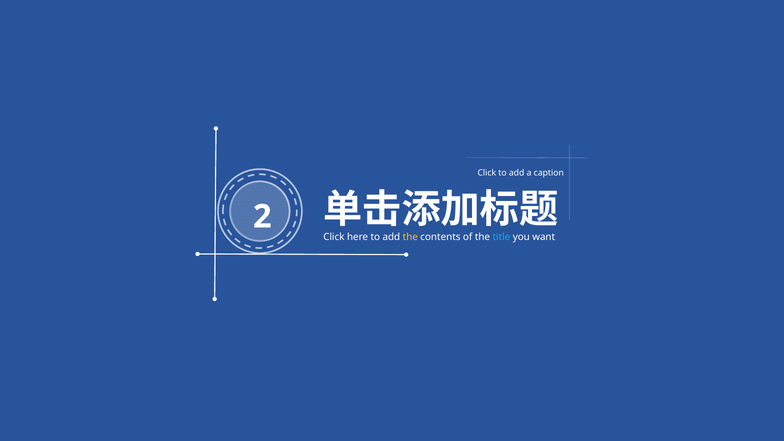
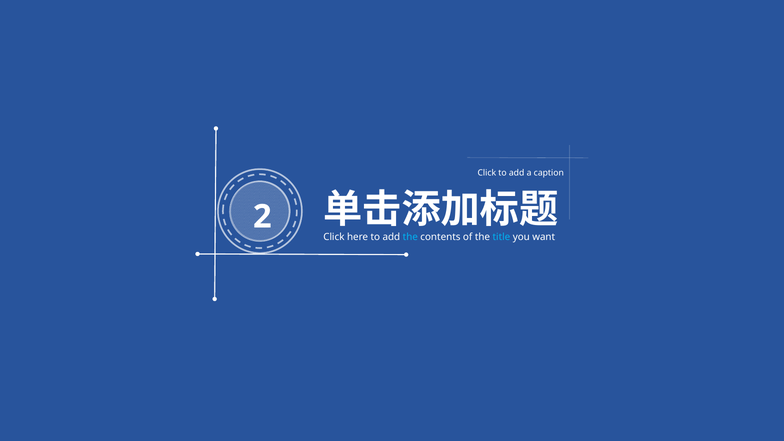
the colour: yellow -> light blue (410, 237)
